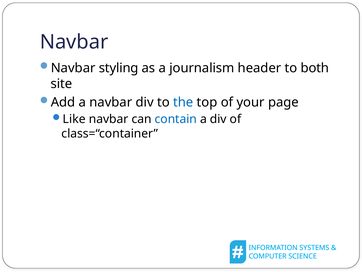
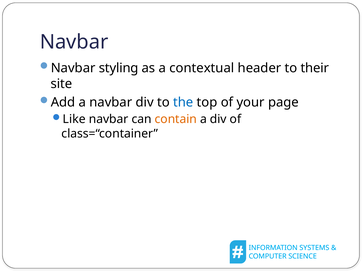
journalism: journalism -> contextual (202, 68)
both: both -> their (315, 68)
contain colour: blue -> orange (176, 119)
